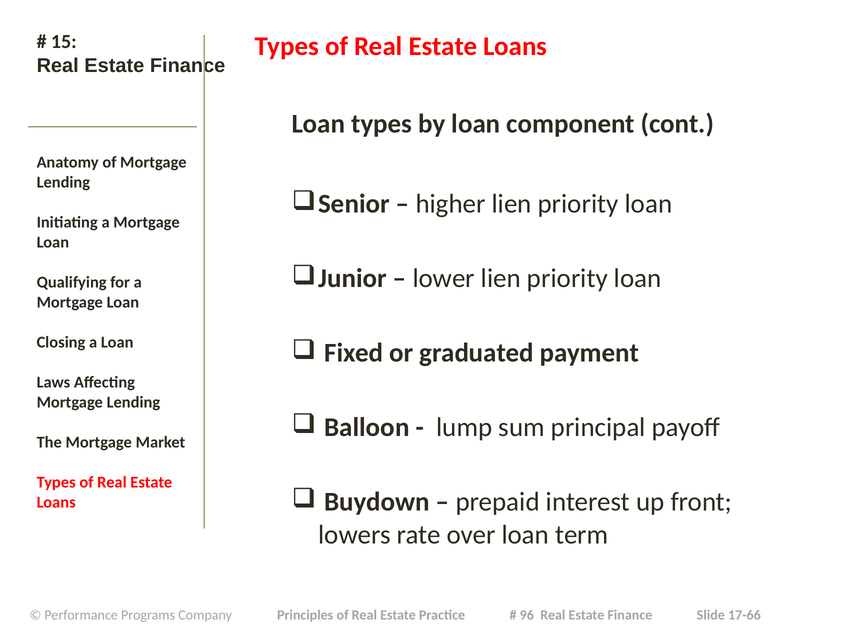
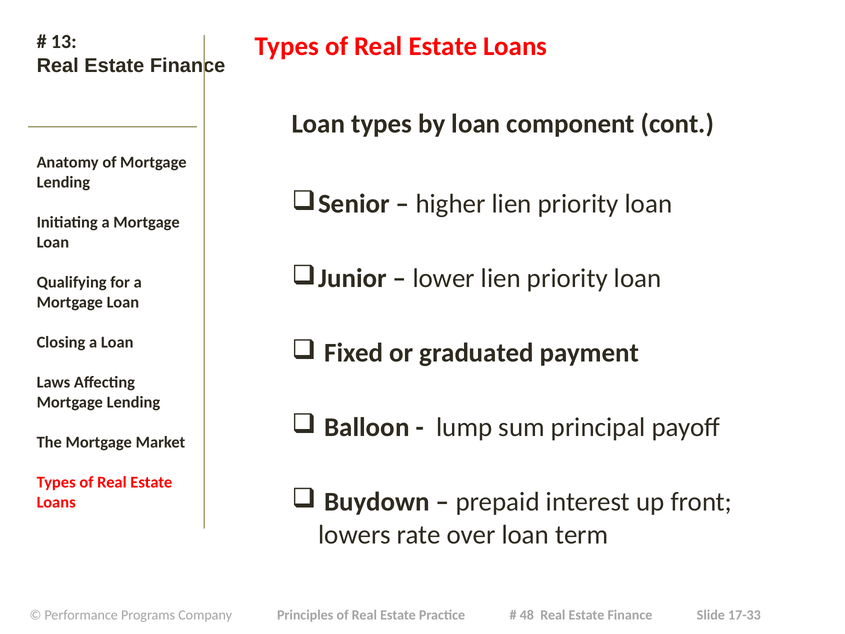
15: 15 -> 13 (64, 42)
96: 96 -> 48 (527, 615)
17-66: 17-66 -> 17-33 (744, 615)
